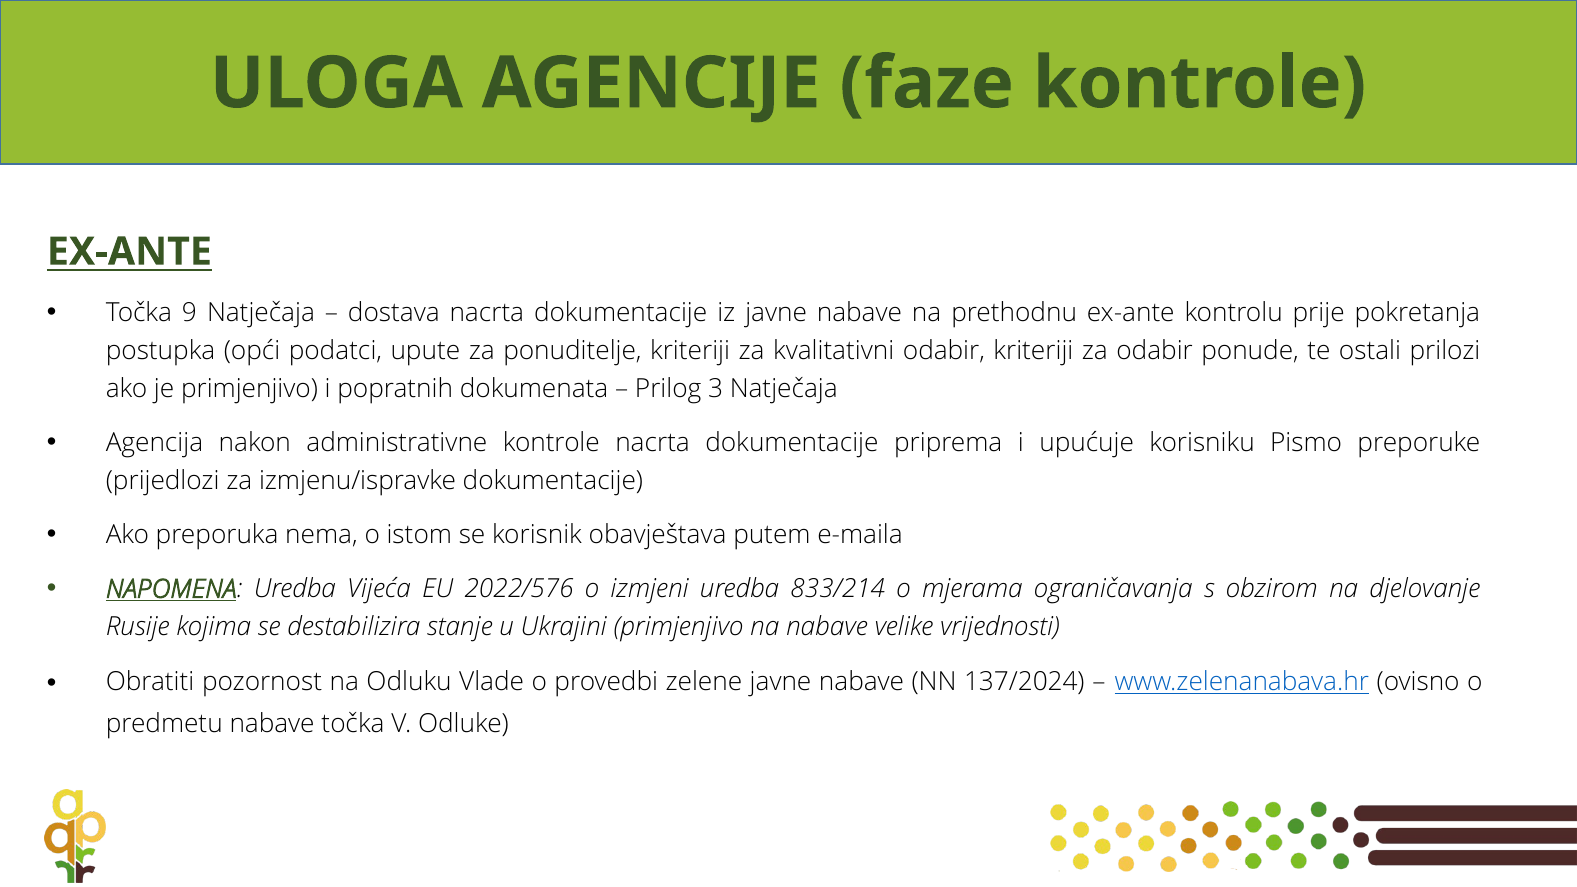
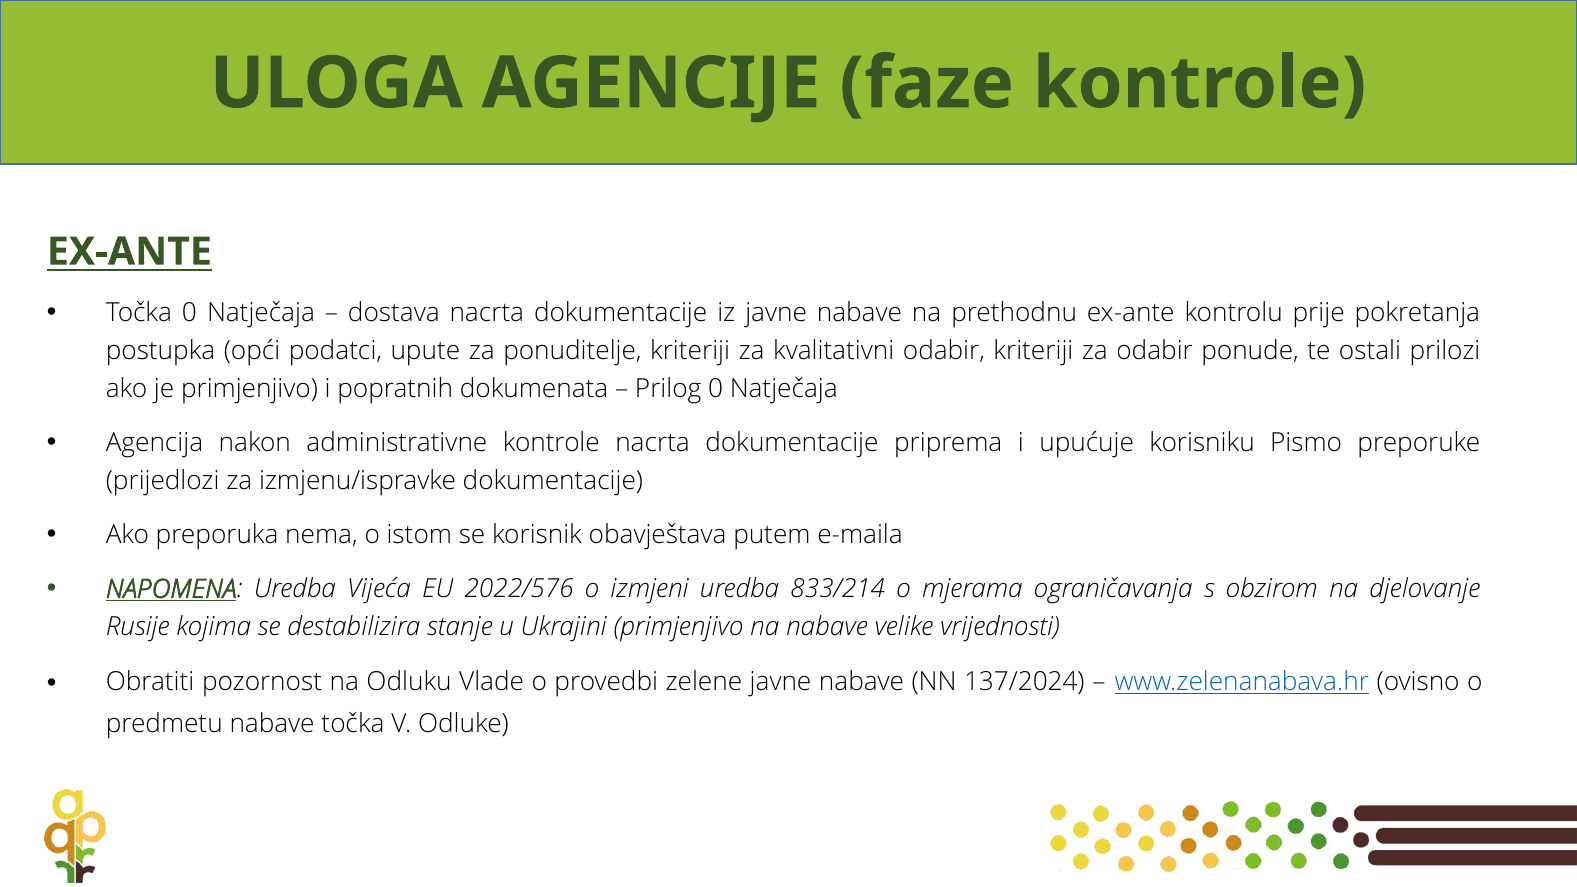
Točka 9: 9 -> 0 (189, 313)
Prilog 3: 3 -> 0 (716, 389)
